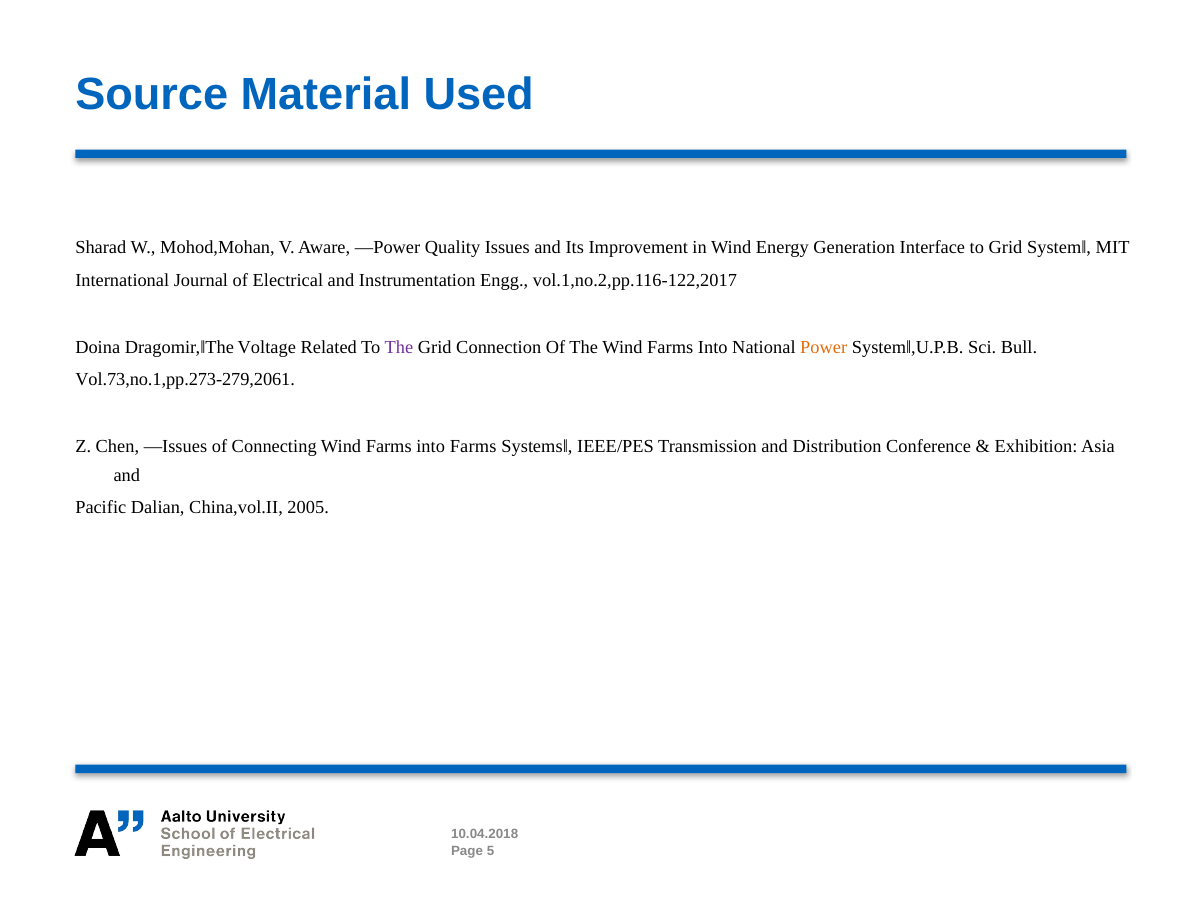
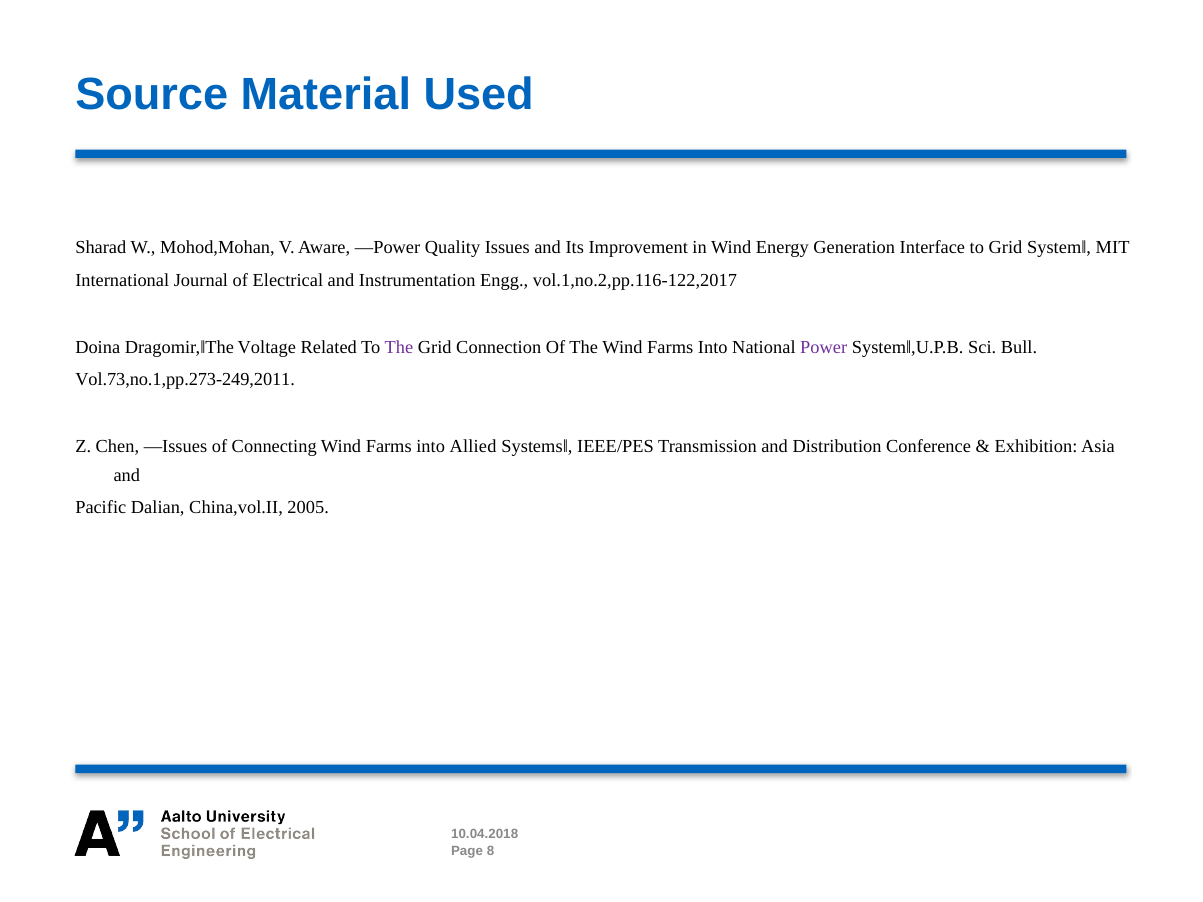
Power colour: orange -> purple (824, 347)
Vol.73,no.1,pp.273-279,2061: Vol.73,no.1,pp.273-279,2061 -> Vol.73,no.1,pp.273-249,2011 (185, 380)
into Farms: Farms -> Allied (473, 447)
5: 5 -> 8 (491, 851)
